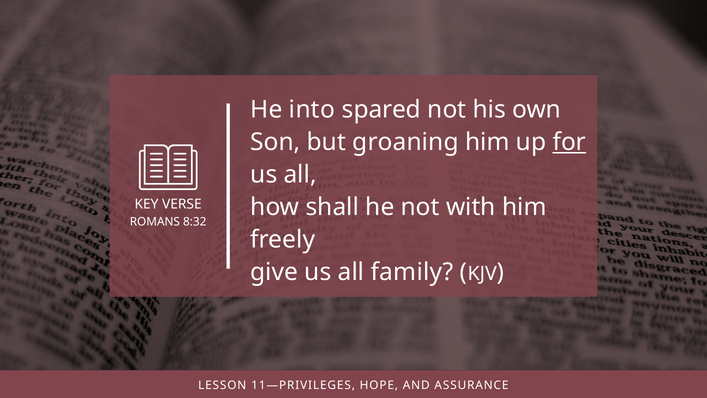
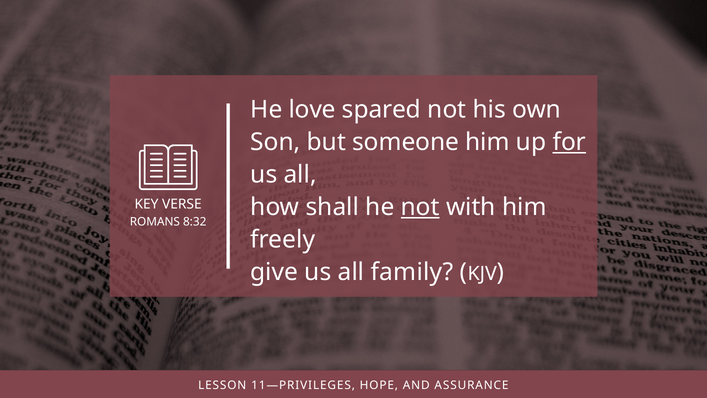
into: into -> love (312, 110)
groaning: groaning -> someone (406, 142)
not underline: none -> present (420, 207)
